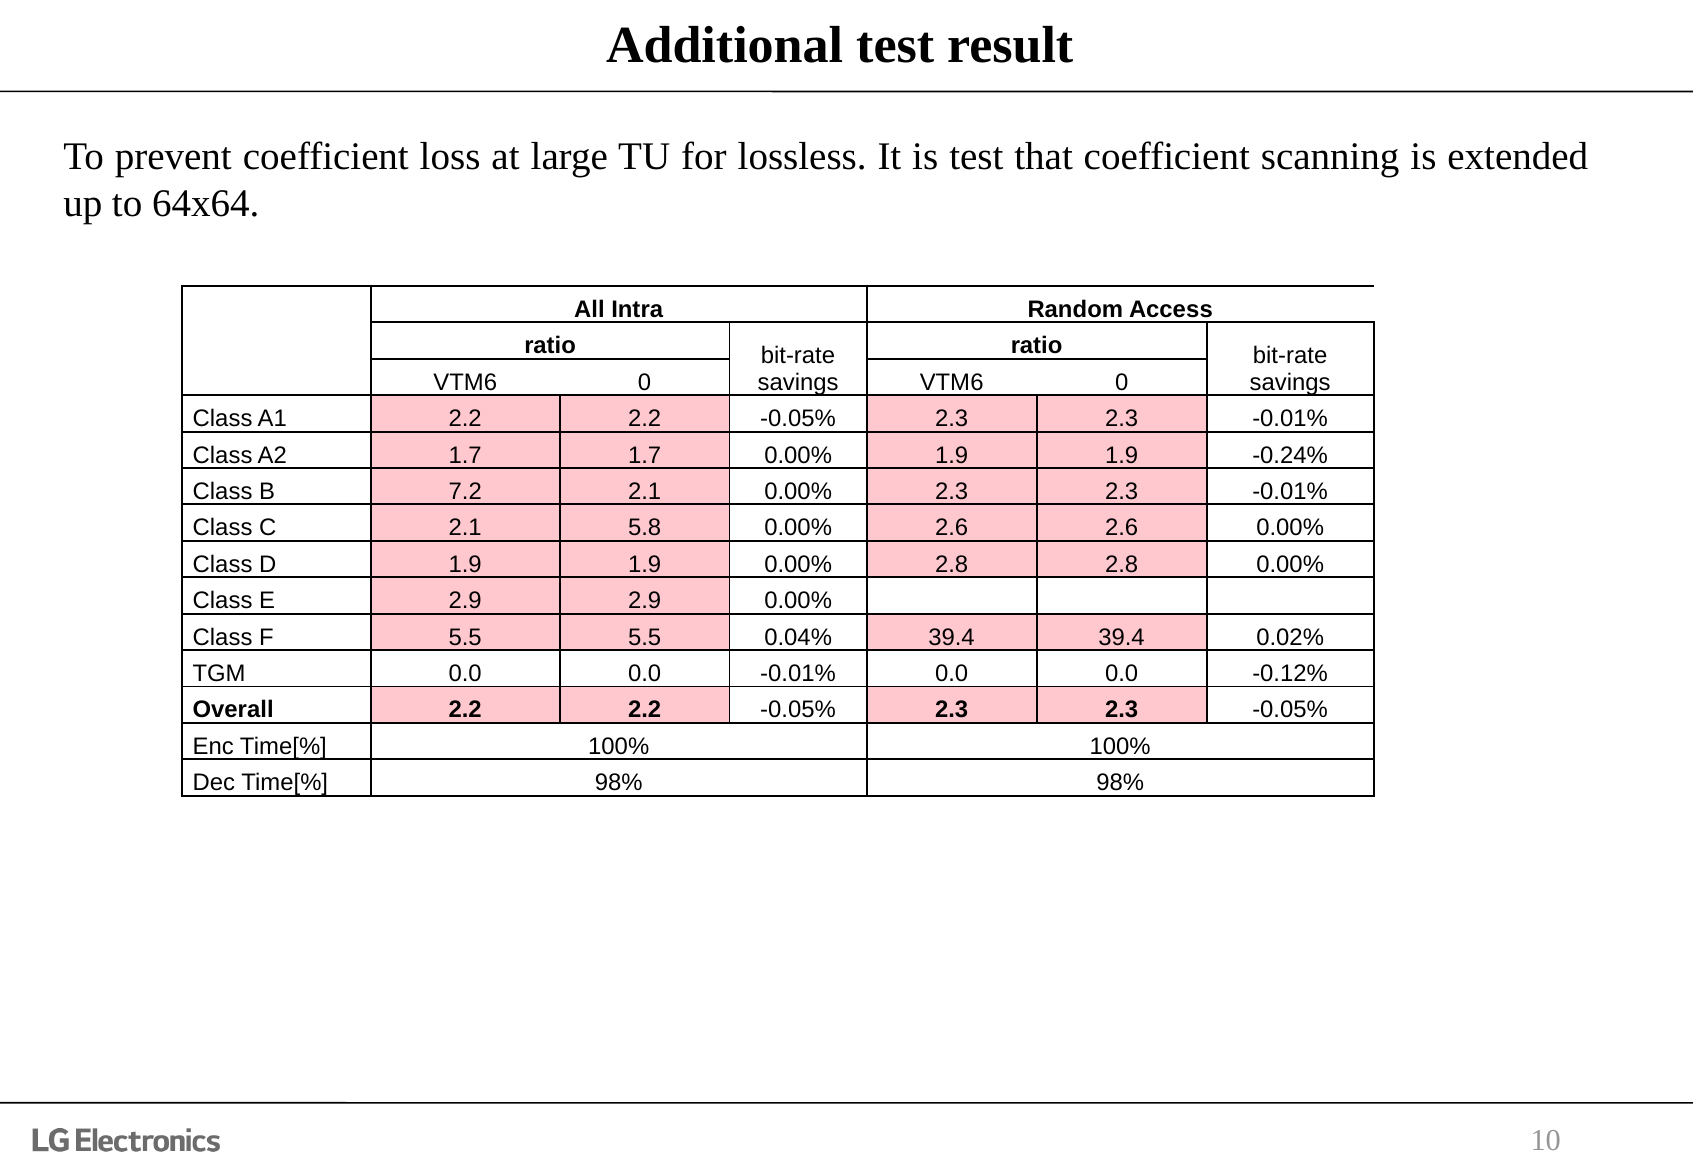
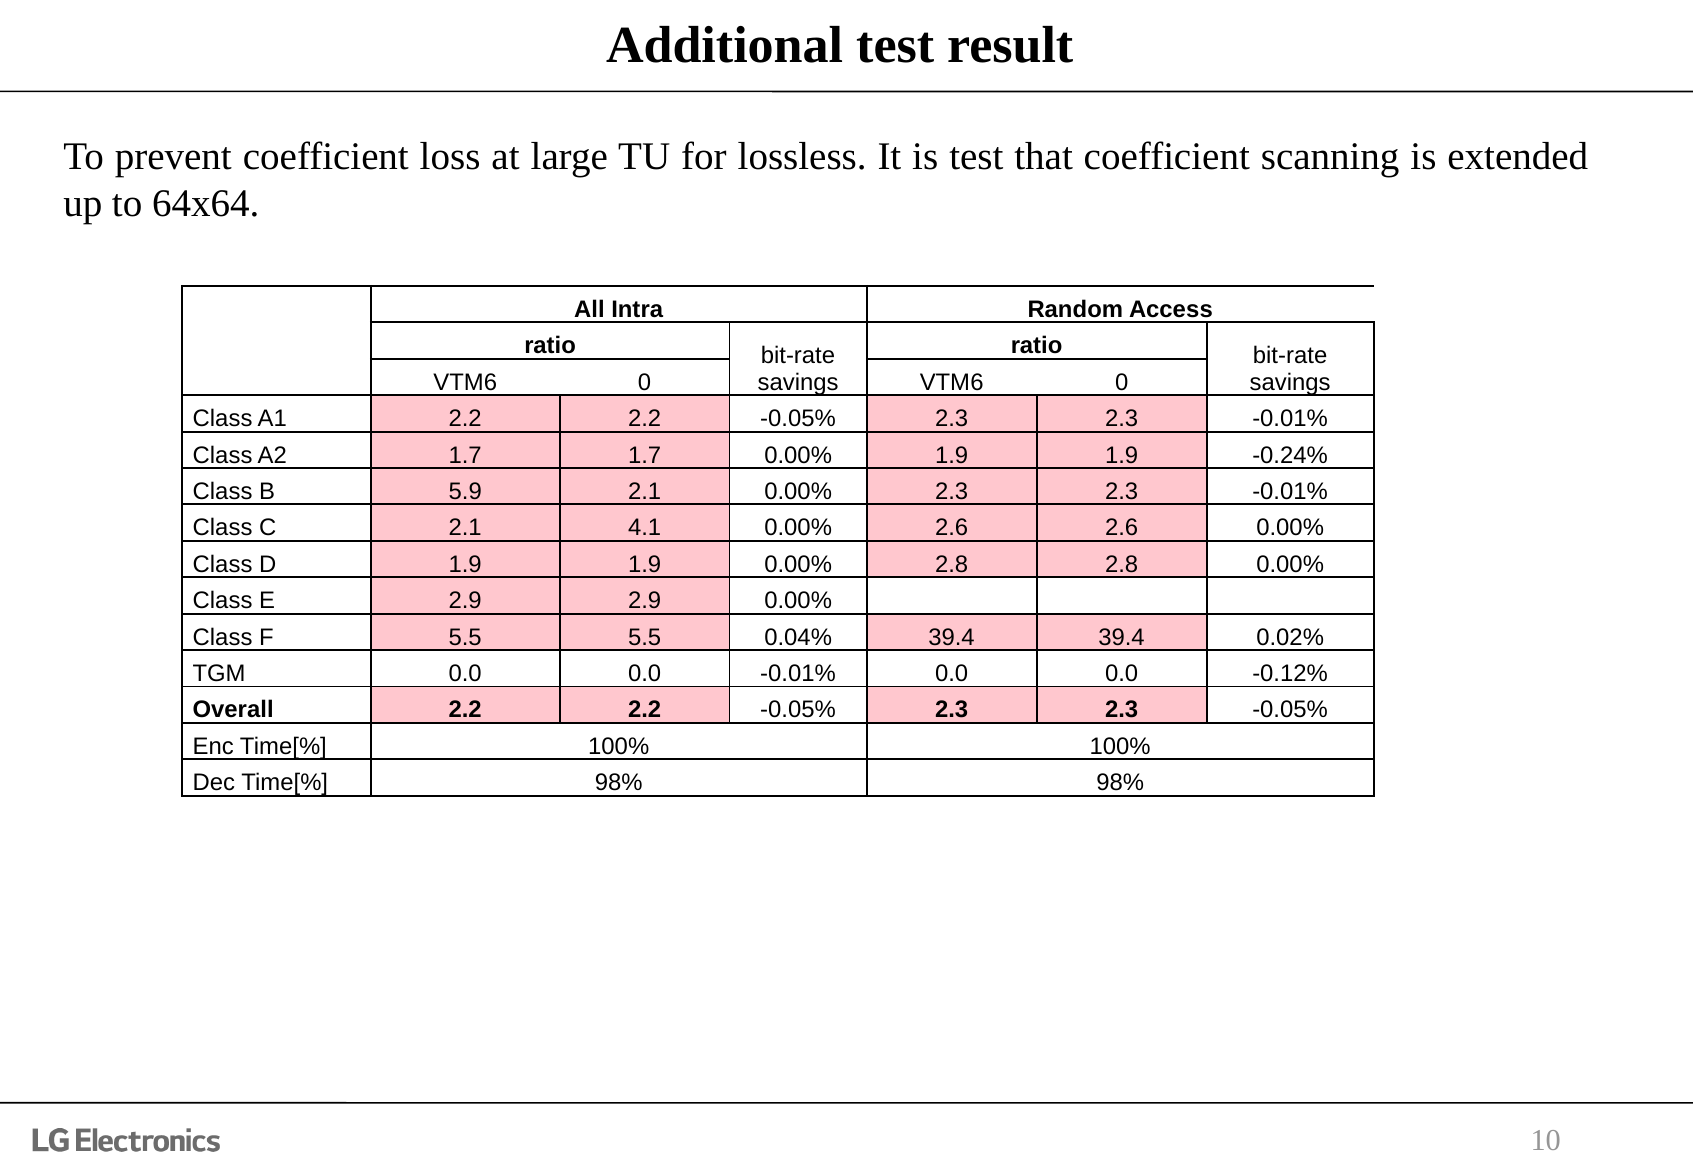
7.2: 7.2 -> 5.9 (465, 492)
5.8: 5.8 -> 4.1 (645, 528)
